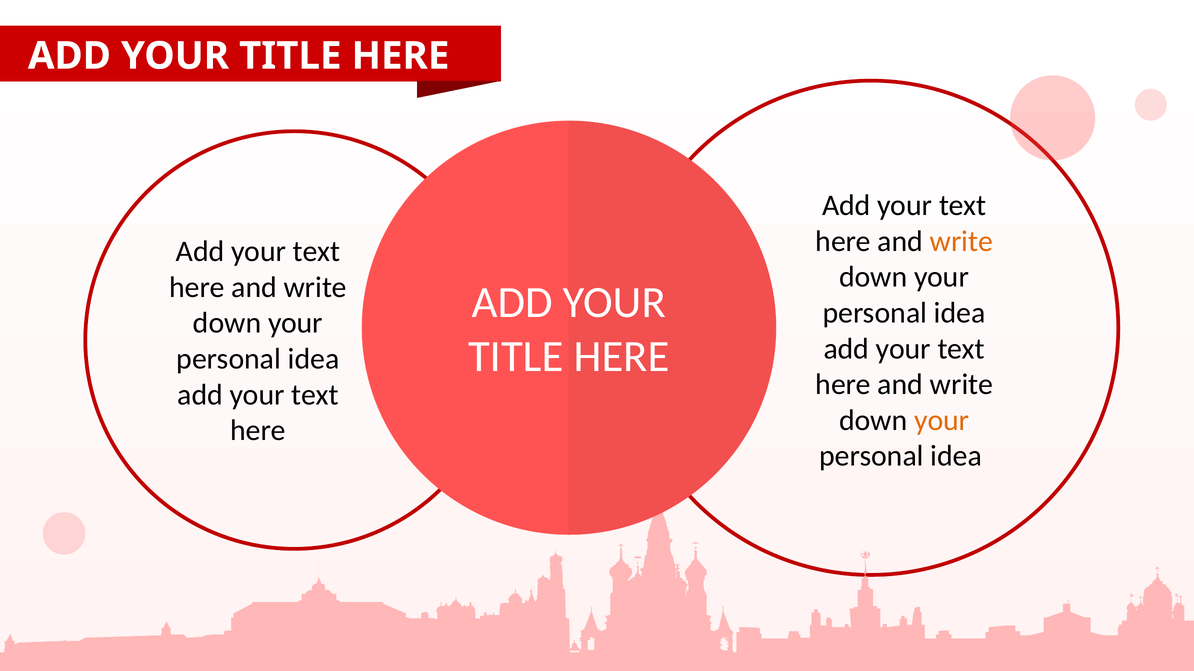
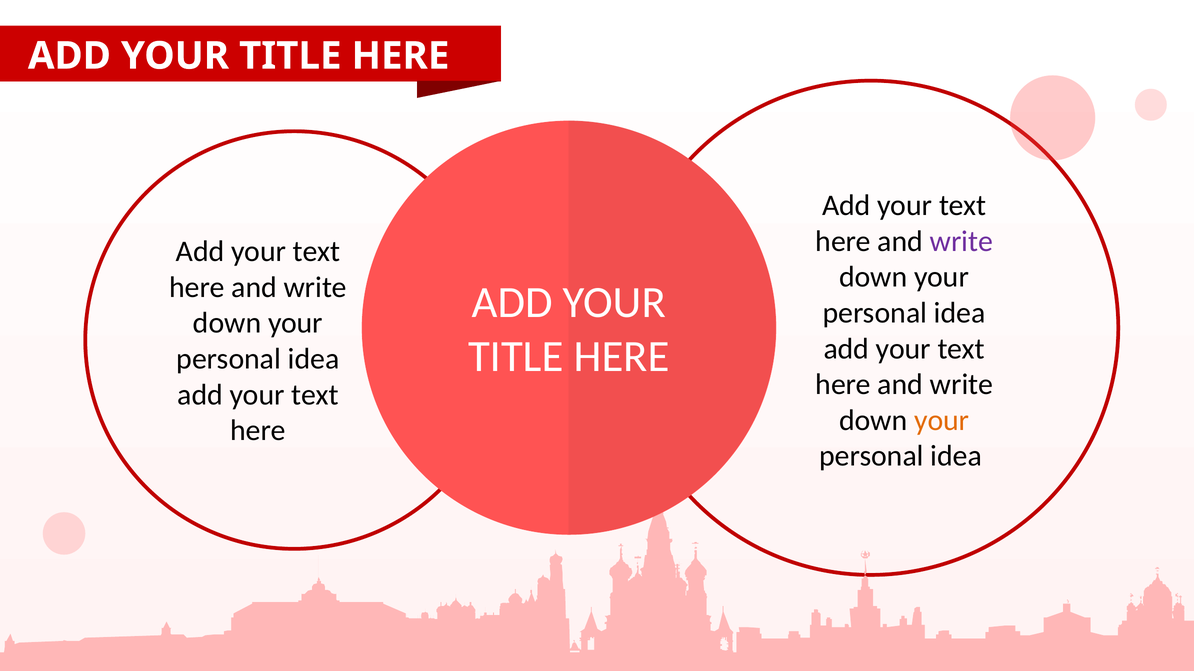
write colour: orange -> purple (961, 242)
